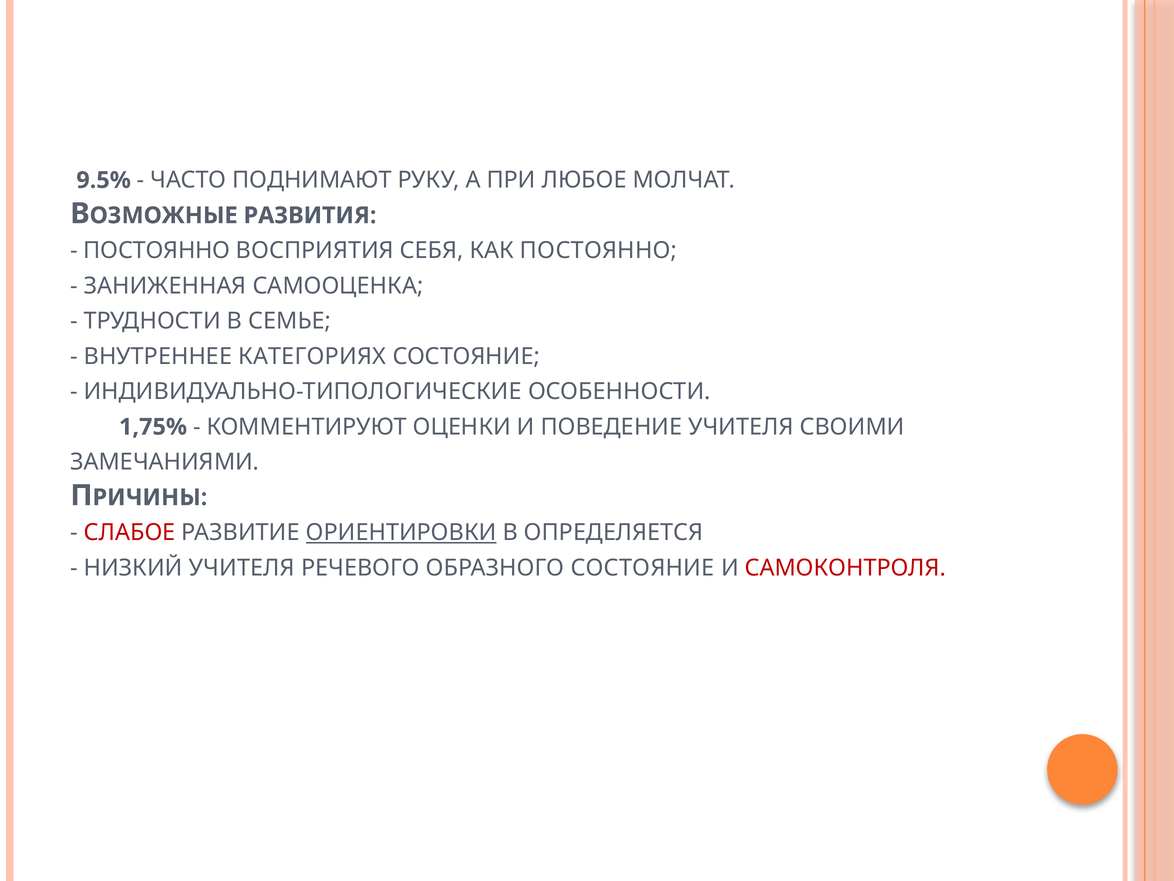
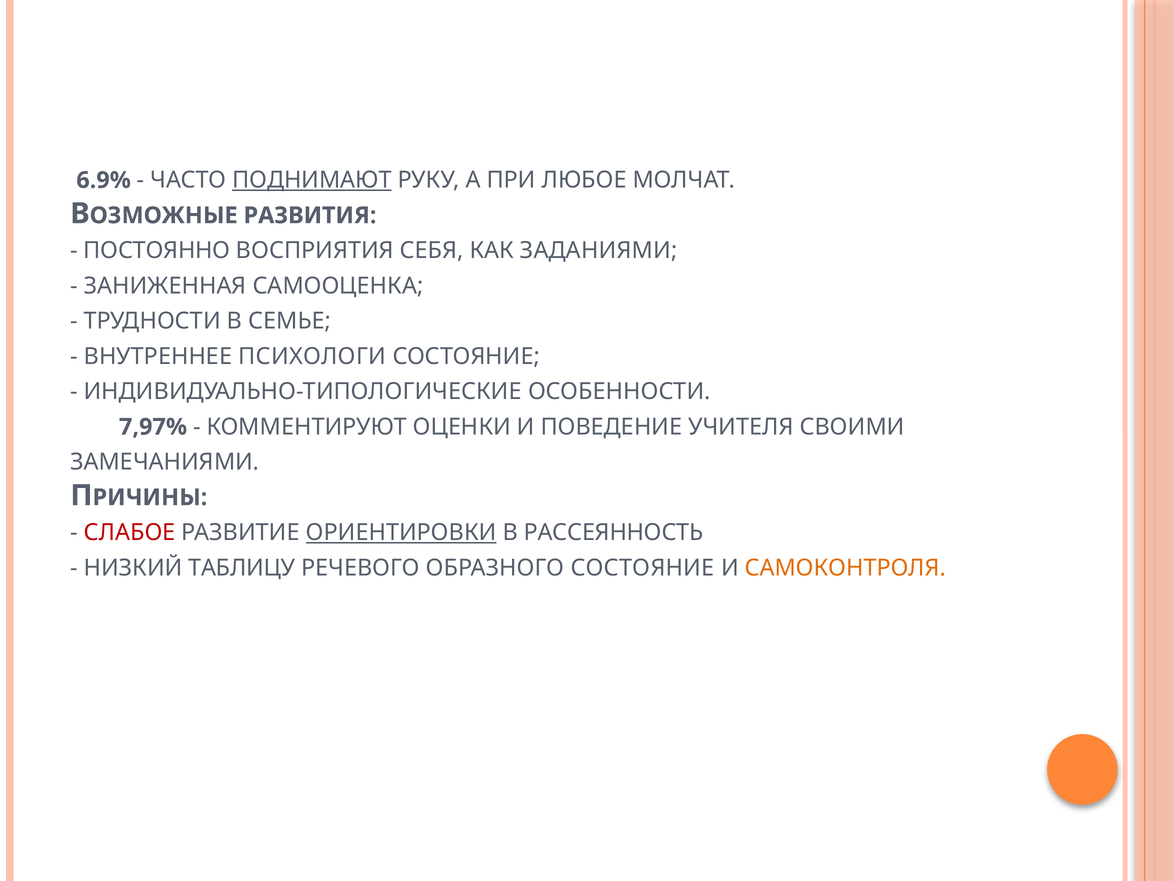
9.5%: 9.5% -> 6.9% (104, 180)
ПОДНИМАЮТ underline: none -> present (312, 180)
КАК ПОСТОЯННО: ПОСТОЯННО -> ЗАДАНИЯМИ (599, 251)
КАТЕГОРИЯХ: КАТЕГОРИЯХ -> ПСИХОЛОГИ (312, 356)
1,75%: 1,75% -> 7,97% (153, 427)
ОПРЕДЕЛЯЕТСЯ: ОПРЕДЕЛЯЕТСЯ -> РАССЕЯННОСТЬ (614, 532)
НИЗКИЙ УЧИТЕЛЯ: УЧИТЕЛЯ -> ТАБЛИЦУ (242, 568)
САМОКОНТРОЛЯ colour: red -> orange (845, 568)
